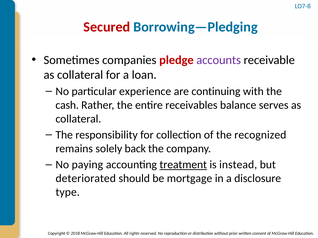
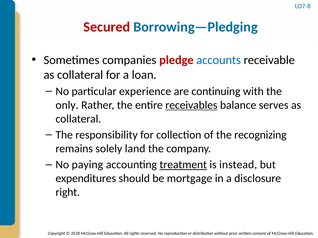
accounts colour: purple -> blue (219, 60)
cash: cash -> only (67, 105)
receivables underline: none -> present (191, 105)
recognized: recognized -> recognizing (260, 135)
back: back -> land (135, 149)
deteriorated: deteriorated -> expenditures (86, 179)
type: type -> right (68, 192)
